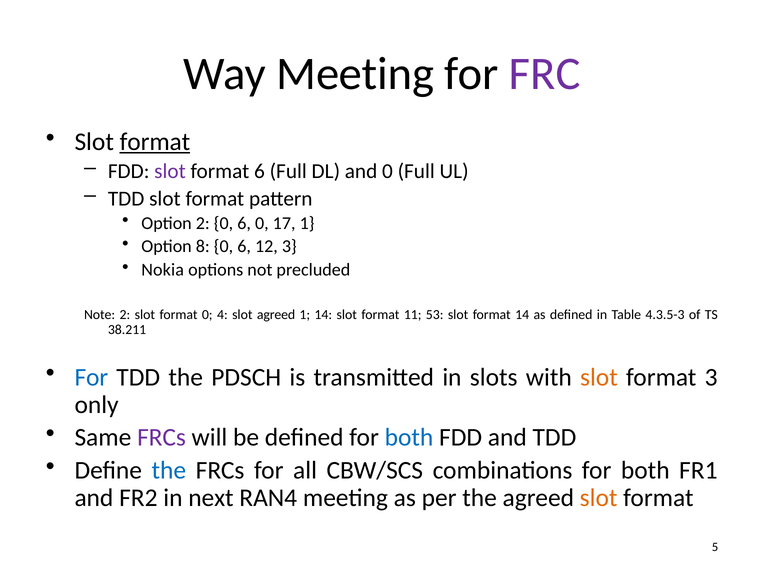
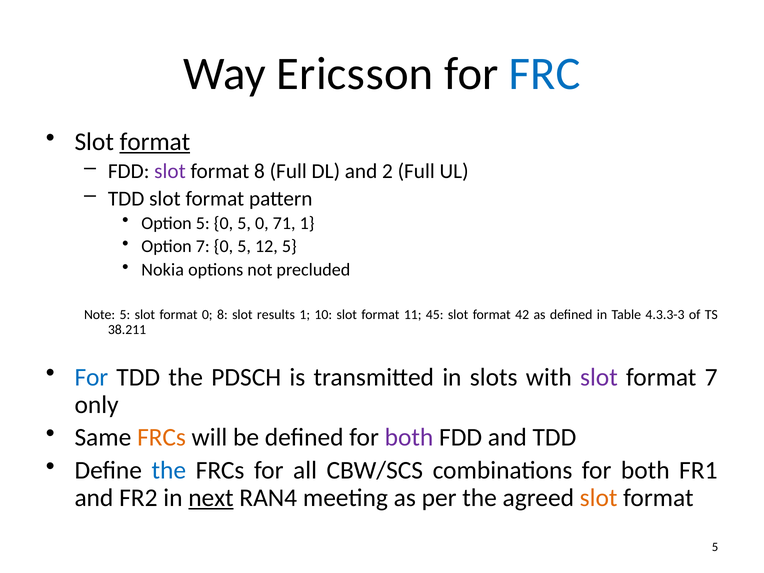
Way Meeting: Meeting -> Ericsson (355, 74)
FRC colour: purple -> blue (545, 74)
format 6: 6 -> 8 (259, 171)
and 0: 0 -> 2 (387, 171)
Option 2: 2 -> 5 (203, 223)
6: 6 -> 5 (244, 223)
17: 17 -> 71 (284, 223)
Option 8: 8 -> 7 (203, 246)
6: 6 -> 5 (244, 246)
12 3: 3 -> 5 (289, 246)
Note 2: 2 -> 5 (125, 315)
0 4: 4 -> 8 (222, 315)
slot agreed: agreed -> results (276, 315)
1 14: 14 -> 10 (323, 315)
53: 53 -> 45 (435, 315)
format 14: 14 -> 42 (522, 315)
4.3.5-3: 4.3.5-3 -> 4.3.3-3 (665, 315)
slot colour: orange -> purple (599, 377)
format 3: 3 -> 7 (711, 377)
FRCs colour: purple -> orange (162, 437)
both colour: blue -> purple (409, 437)
next underline: none -> present (211, 498)
